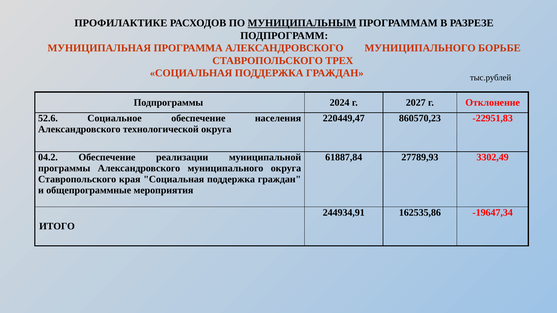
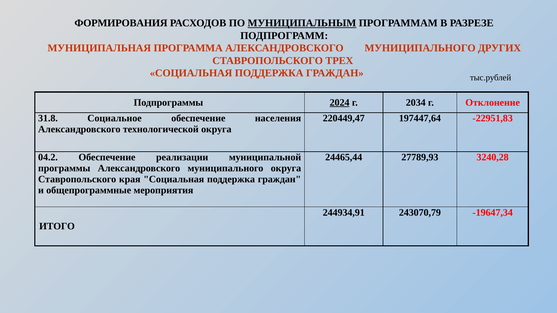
ПРОФИЛАКТИКЕ: ПРОФИЛАКТИКЕ -> ФОРМИРОВАНИЯ (121, 23)
БОРЬБЕ: БОРЬБЕ -> ДРУГИХ (499, 48)
2024 underline: none -> present (340, 103)
2027: 2027 -> 2034 (416, 103)
52.6: 52.6 -> 31.8 (48, 118)
860570,23: 860570,23 -> 197447,64 (420, 118)
61887,84: 61887,84 -> 24465,44 (344, 157)
3302,49: 3302,49 -> 3240,28 (493, 157)
162535,86: 162535,86 -> 243070,79 (420, 213)
